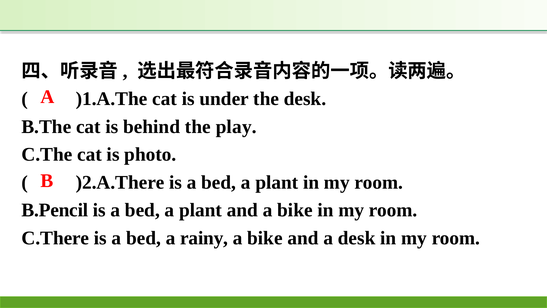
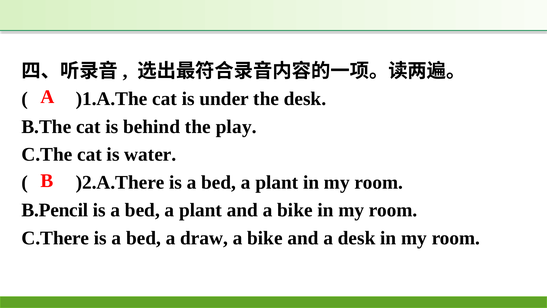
photo: photo -> water (150, 154)
rainy: rainy -> draw (204, 238)
